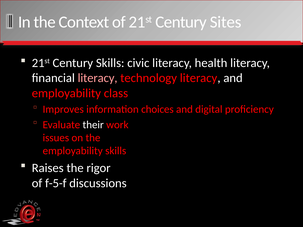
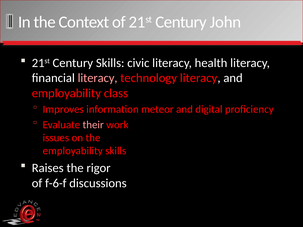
Sites: Sites -> John (226, 22)
choices: choices -> meteor (157, 109)
their colour: white -> pink (93, 125)
f-5-f: f-5-f -> f-6-f (56, 183)
